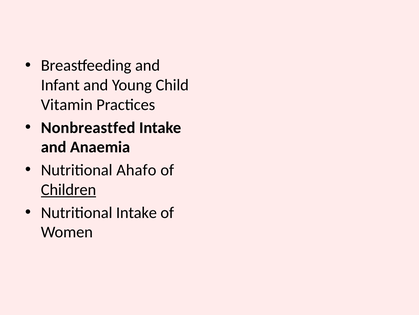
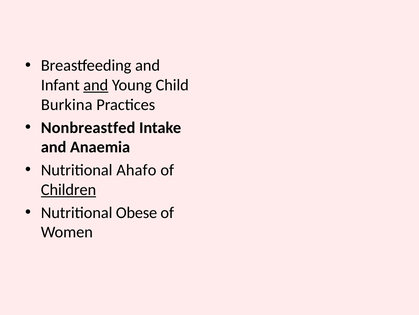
and underline: none -> present (96, 85)
Vitamin: Vitamin -> Burkina (67, 105)
Nutritional Intake: Intake -> Obese (137, 212)
